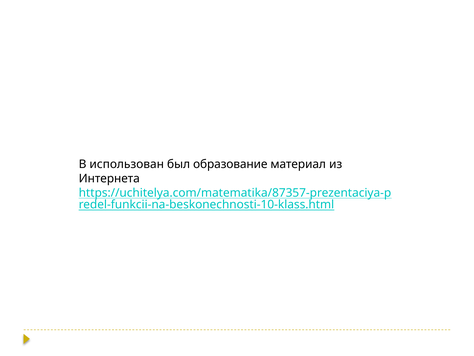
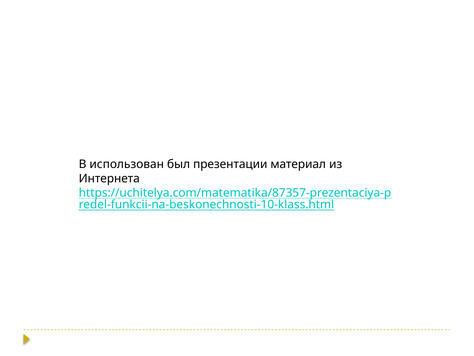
образование: образование -> презентации (230, 164)
